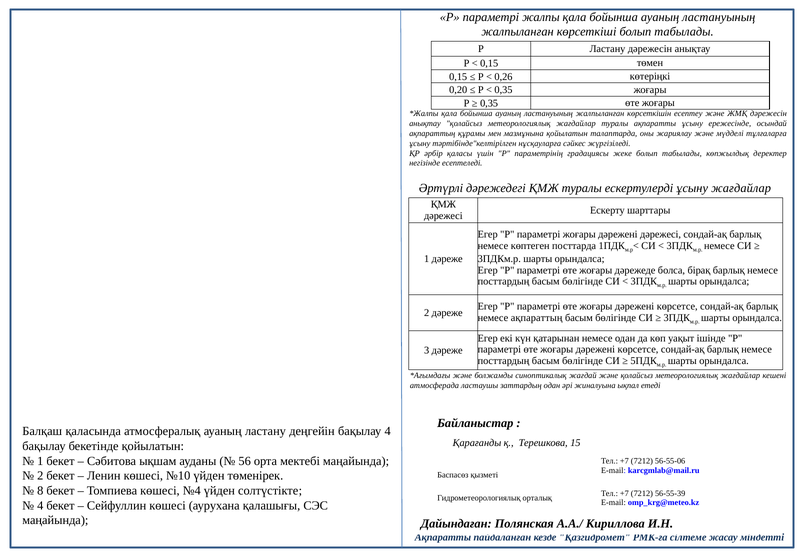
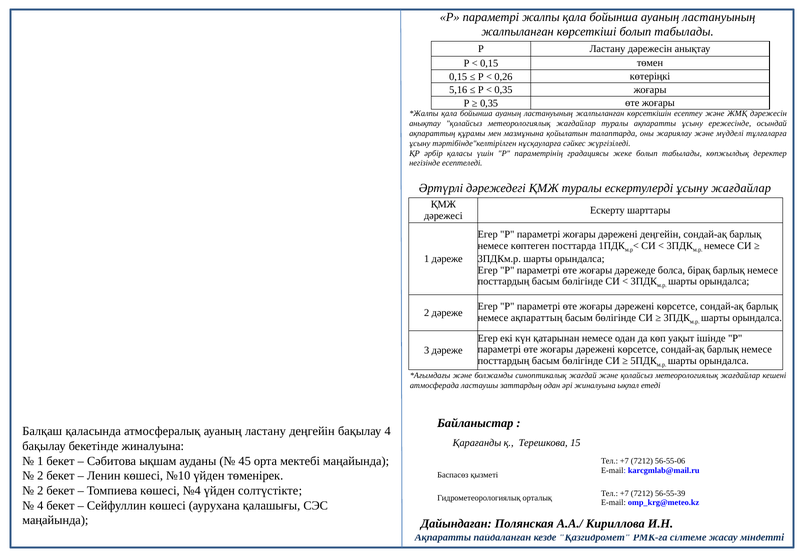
0,20: 0,20 -> 5,16 (458, 90)
дәрежені дәрежесі: дәрежесі -> деңгейін (660, 234)
бекетінде қойылатын: қойылатын -> жиналуына (153, 446)
56: 56 -> 45 (245, 461)
8: 8 -> 2 (40, 490)
